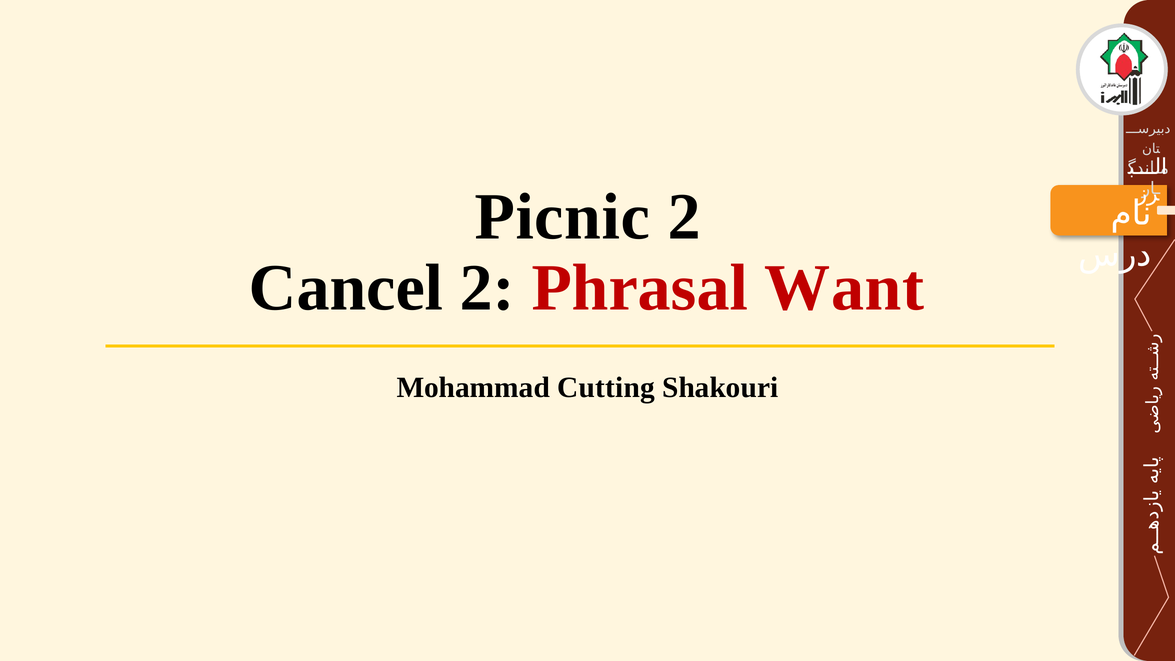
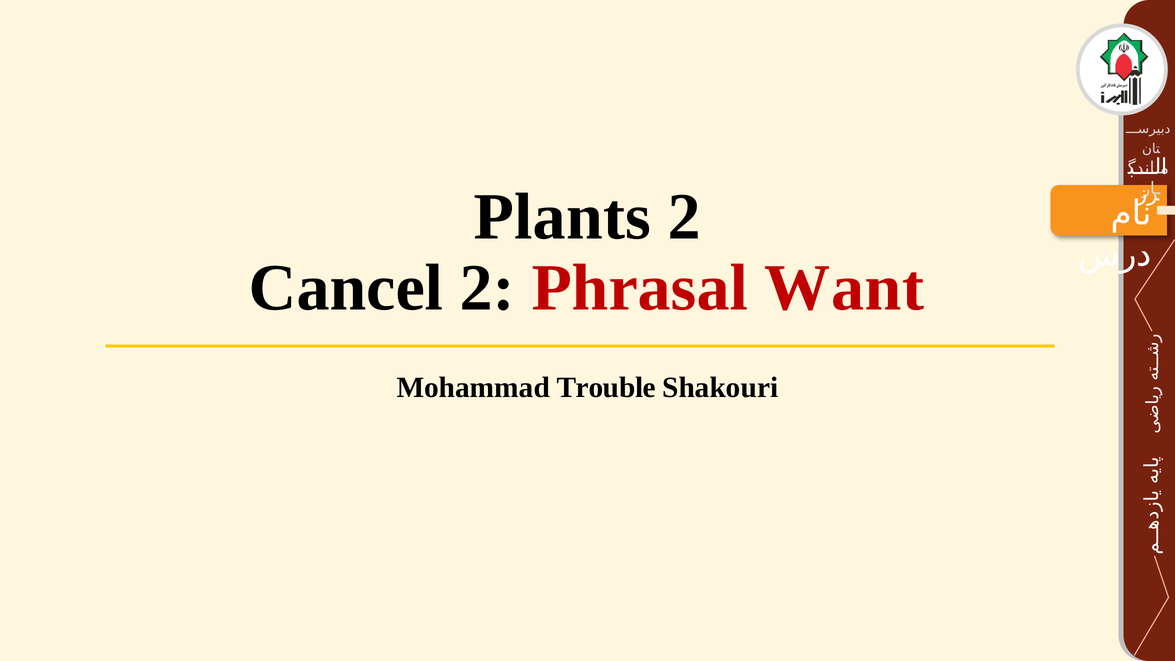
Picnic: Picnic -> Plants (563, 217)
Cutting: Cutting -> Trouble (606, 387)
